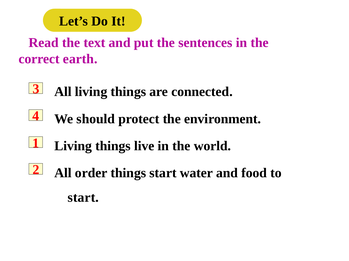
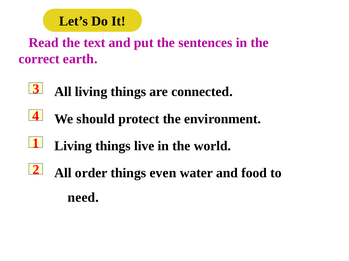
things start: start -> even (163, 173)
start: start -> need (83, 198)
